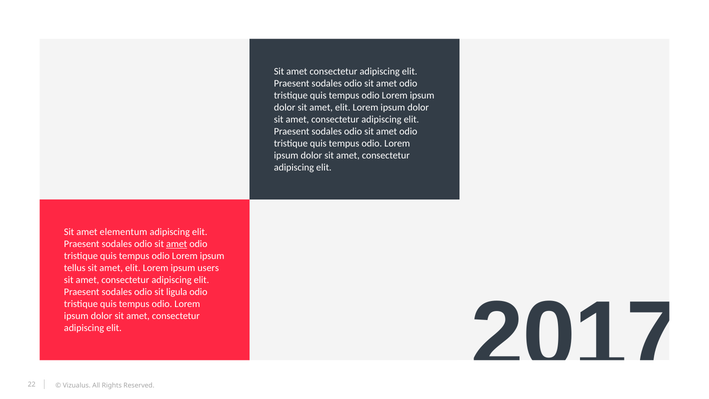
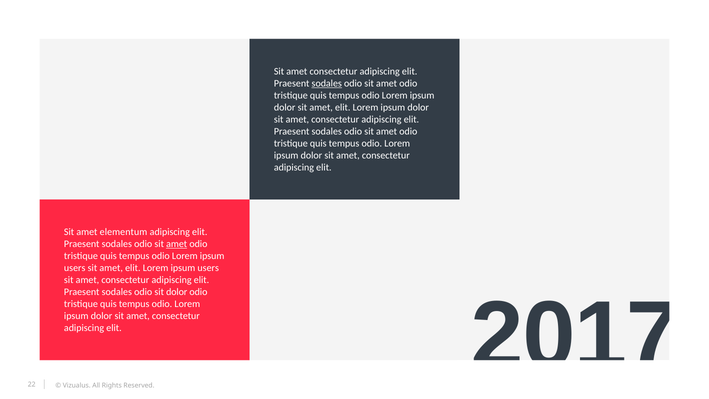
sodales underline: none -> present (327, 83)
tellus: tellus -> users (75, 268)
sit ligula: ligula -> dolor (177, 292)
